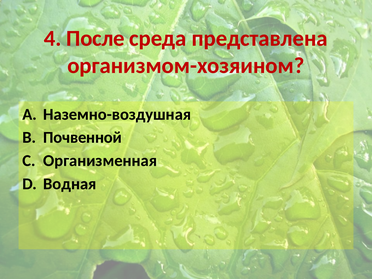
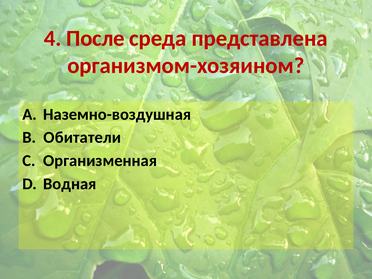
Почвенной: Почвенной -> Обитатели (82, 138)
